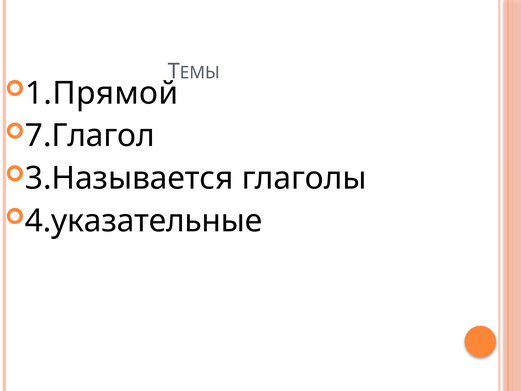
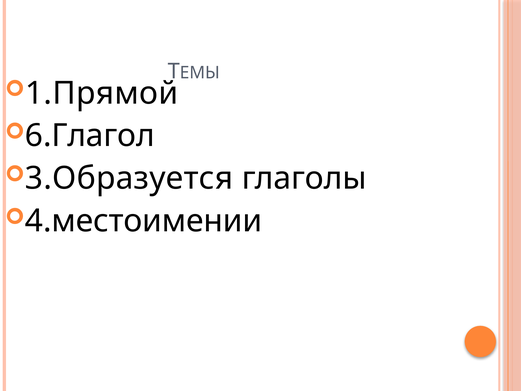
7.Глагол: 7.Глагол -> 6.Глагол (90, 136)
3.Называется: 3.Называется -> 3.Образуется (129, 178)
4.указательные: 4.указательные -> 4.местоимении (144, 221)
